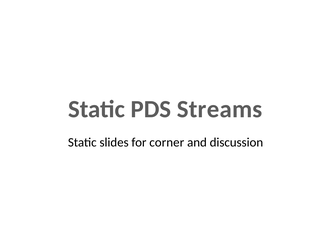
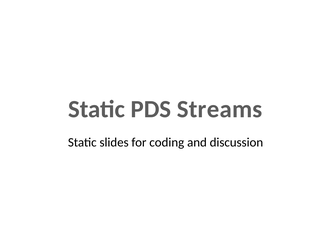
corner: corner -> coding (167, 143)
